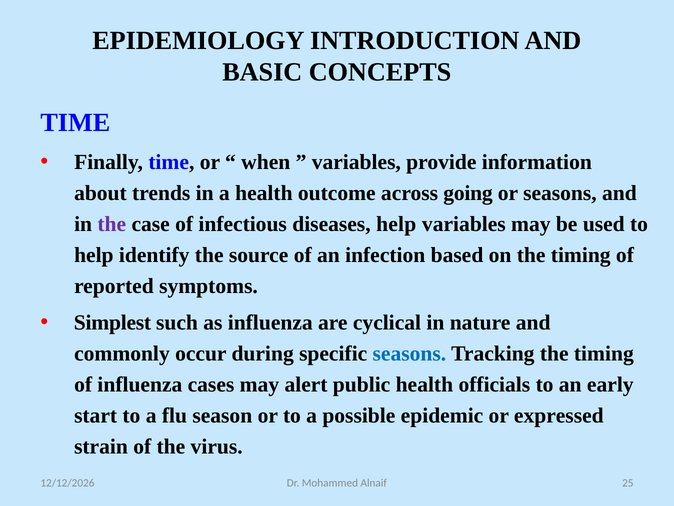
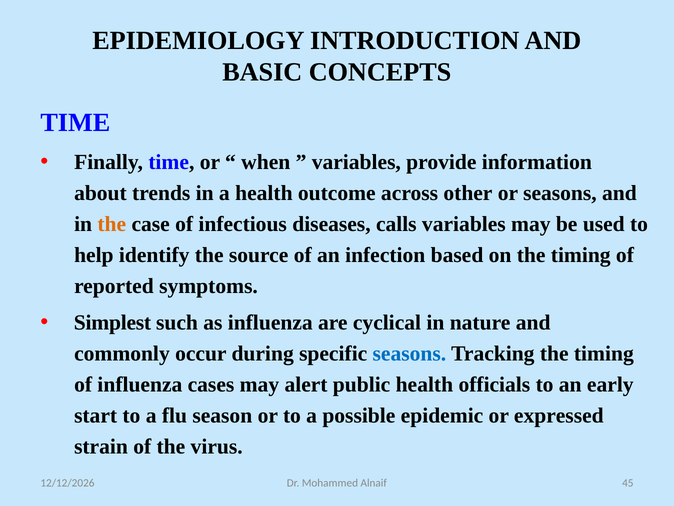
going: going -> other (468, 193)
the colour: purple -> orange (112, 224)
diseases help: help -> calls (396, 224)
25: 25 -> 45 (628, 483)
